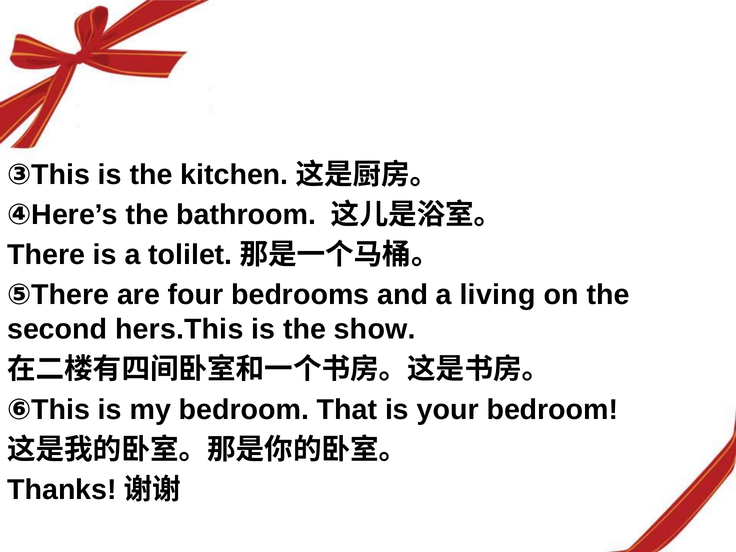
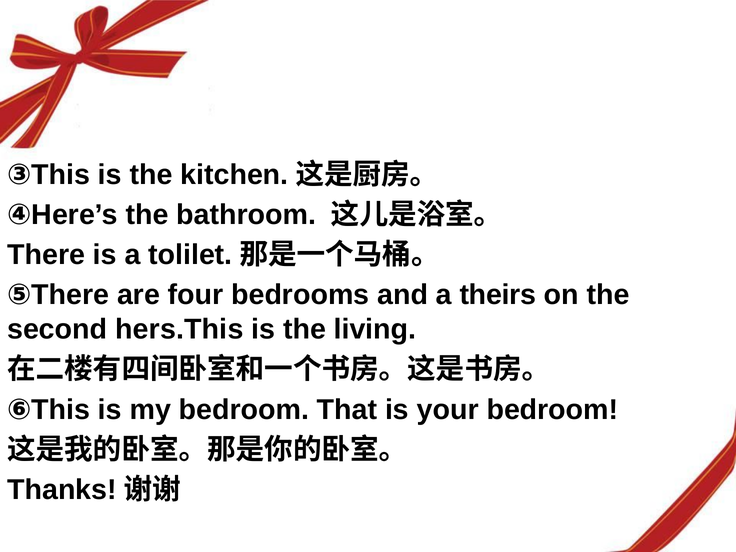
living: living -> theirs (498, 295)
show: show -> living (375, 329)
